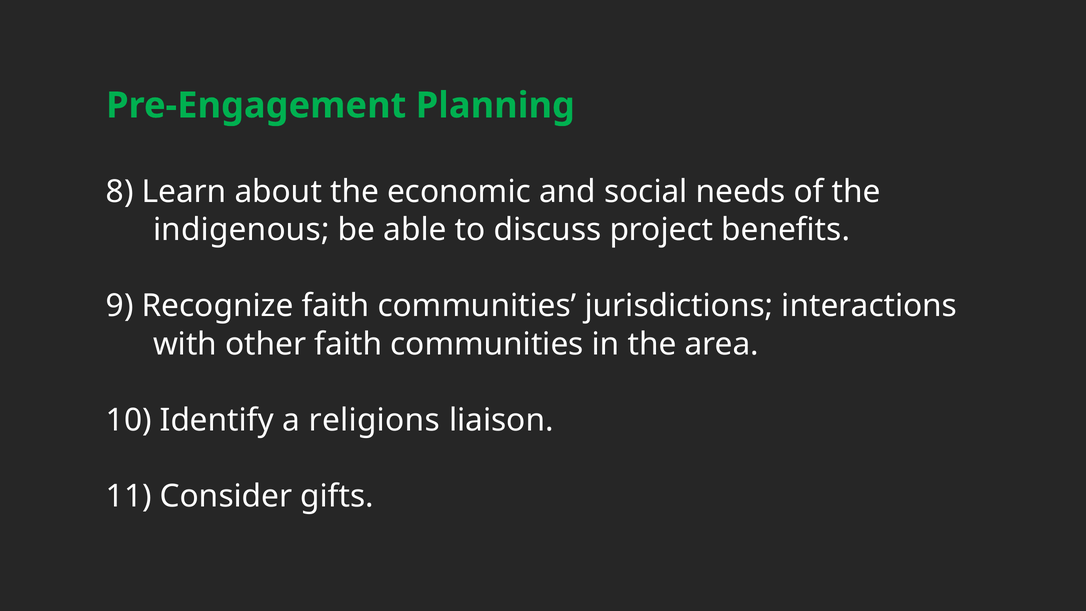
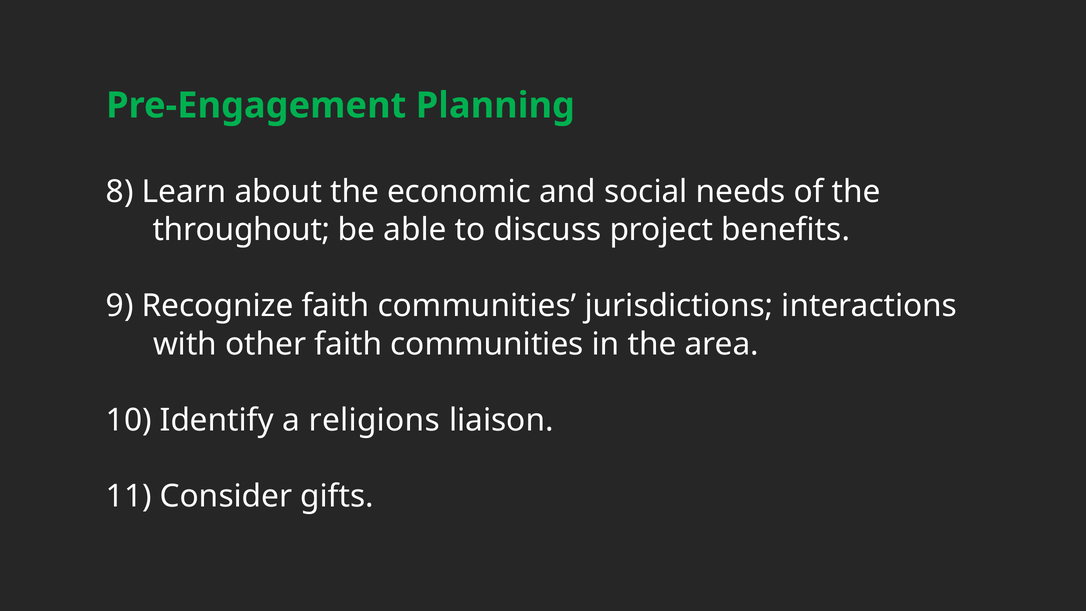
indigenous: indigenous -> throughout (242, 230)
